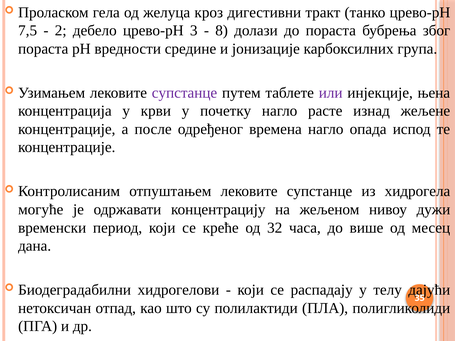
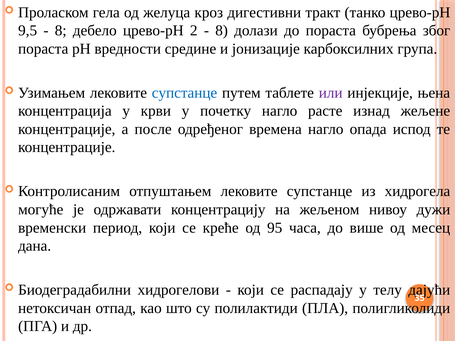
7,5: 7,5 -> 9,5 (28, 31)
2: 2 -> 8 (61, 31)
3: 3 -> 2 (194, 31)
супстанце colour: purple -> blue (185, 93)
32: 32 -> 95 (275, 228)
